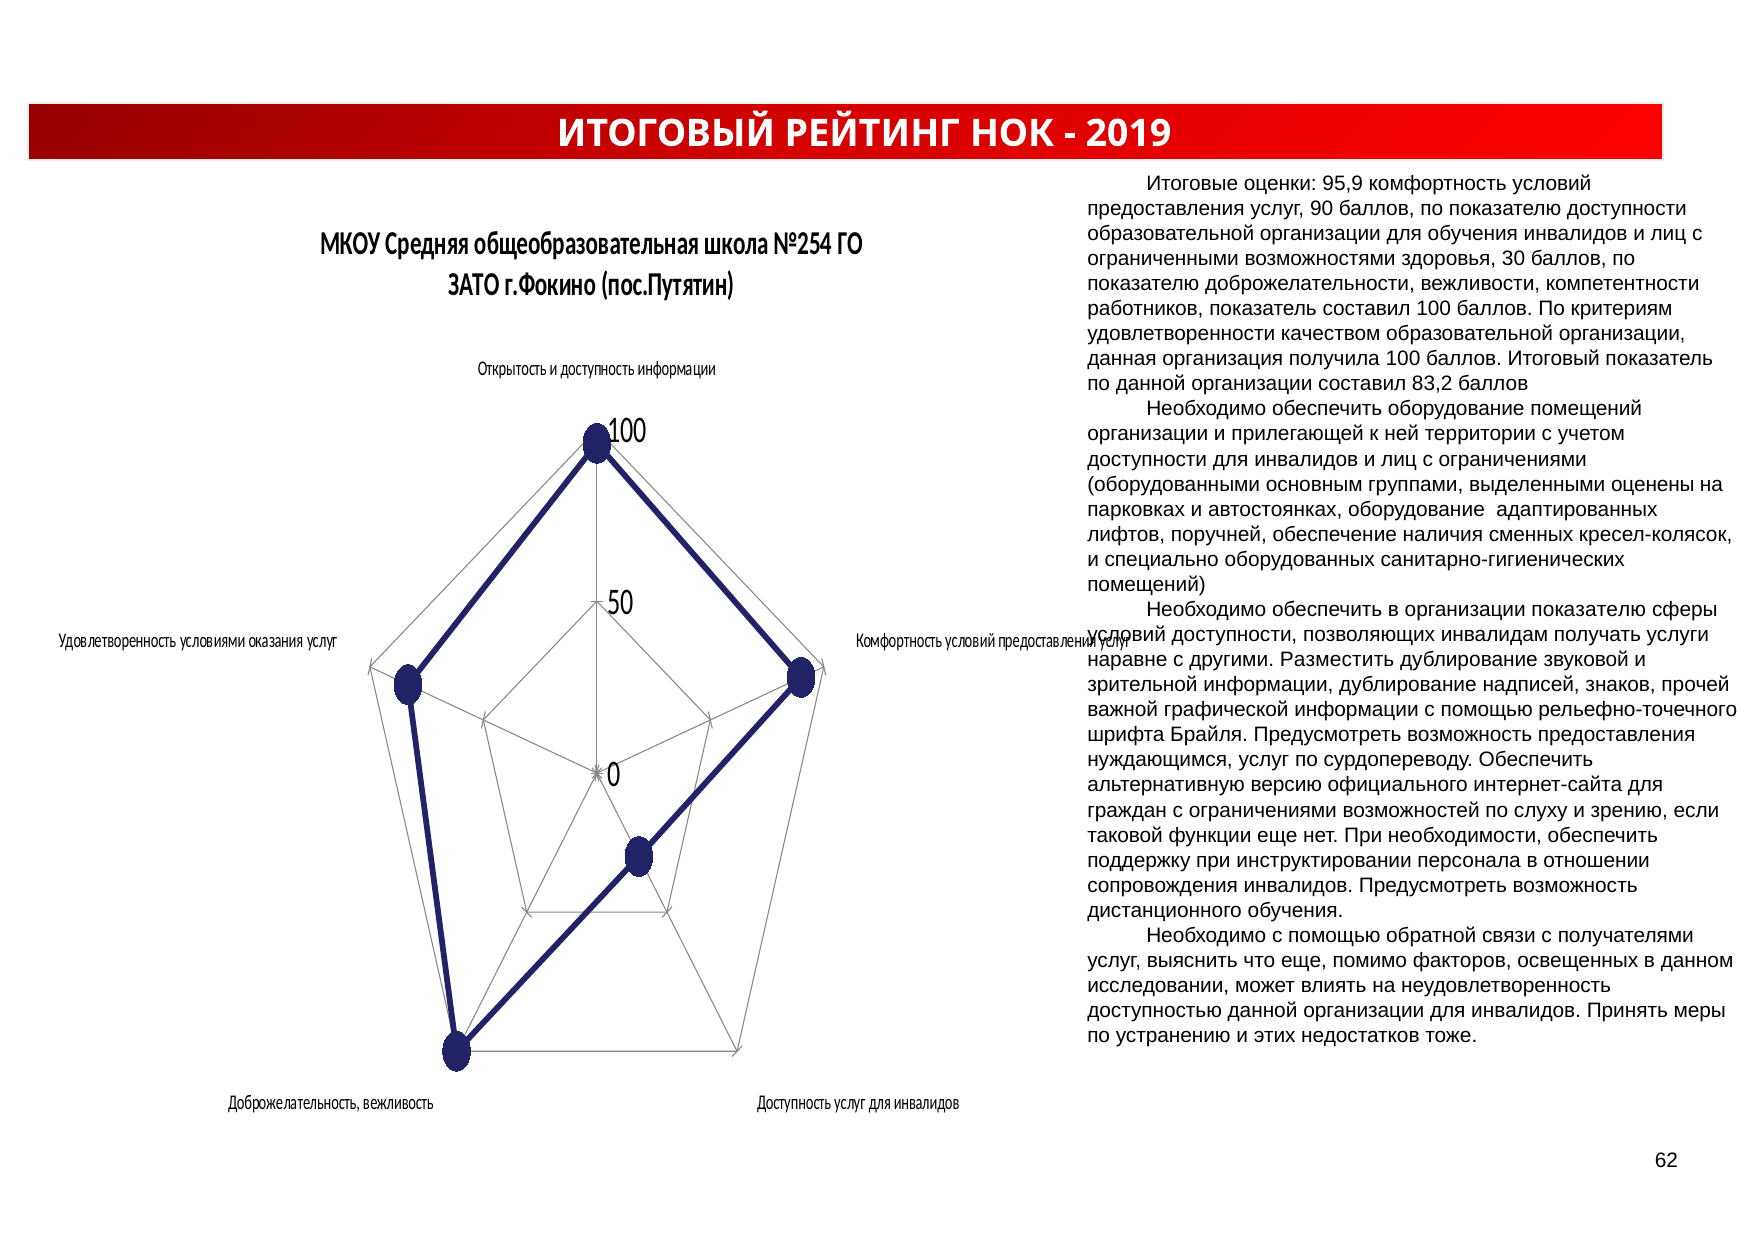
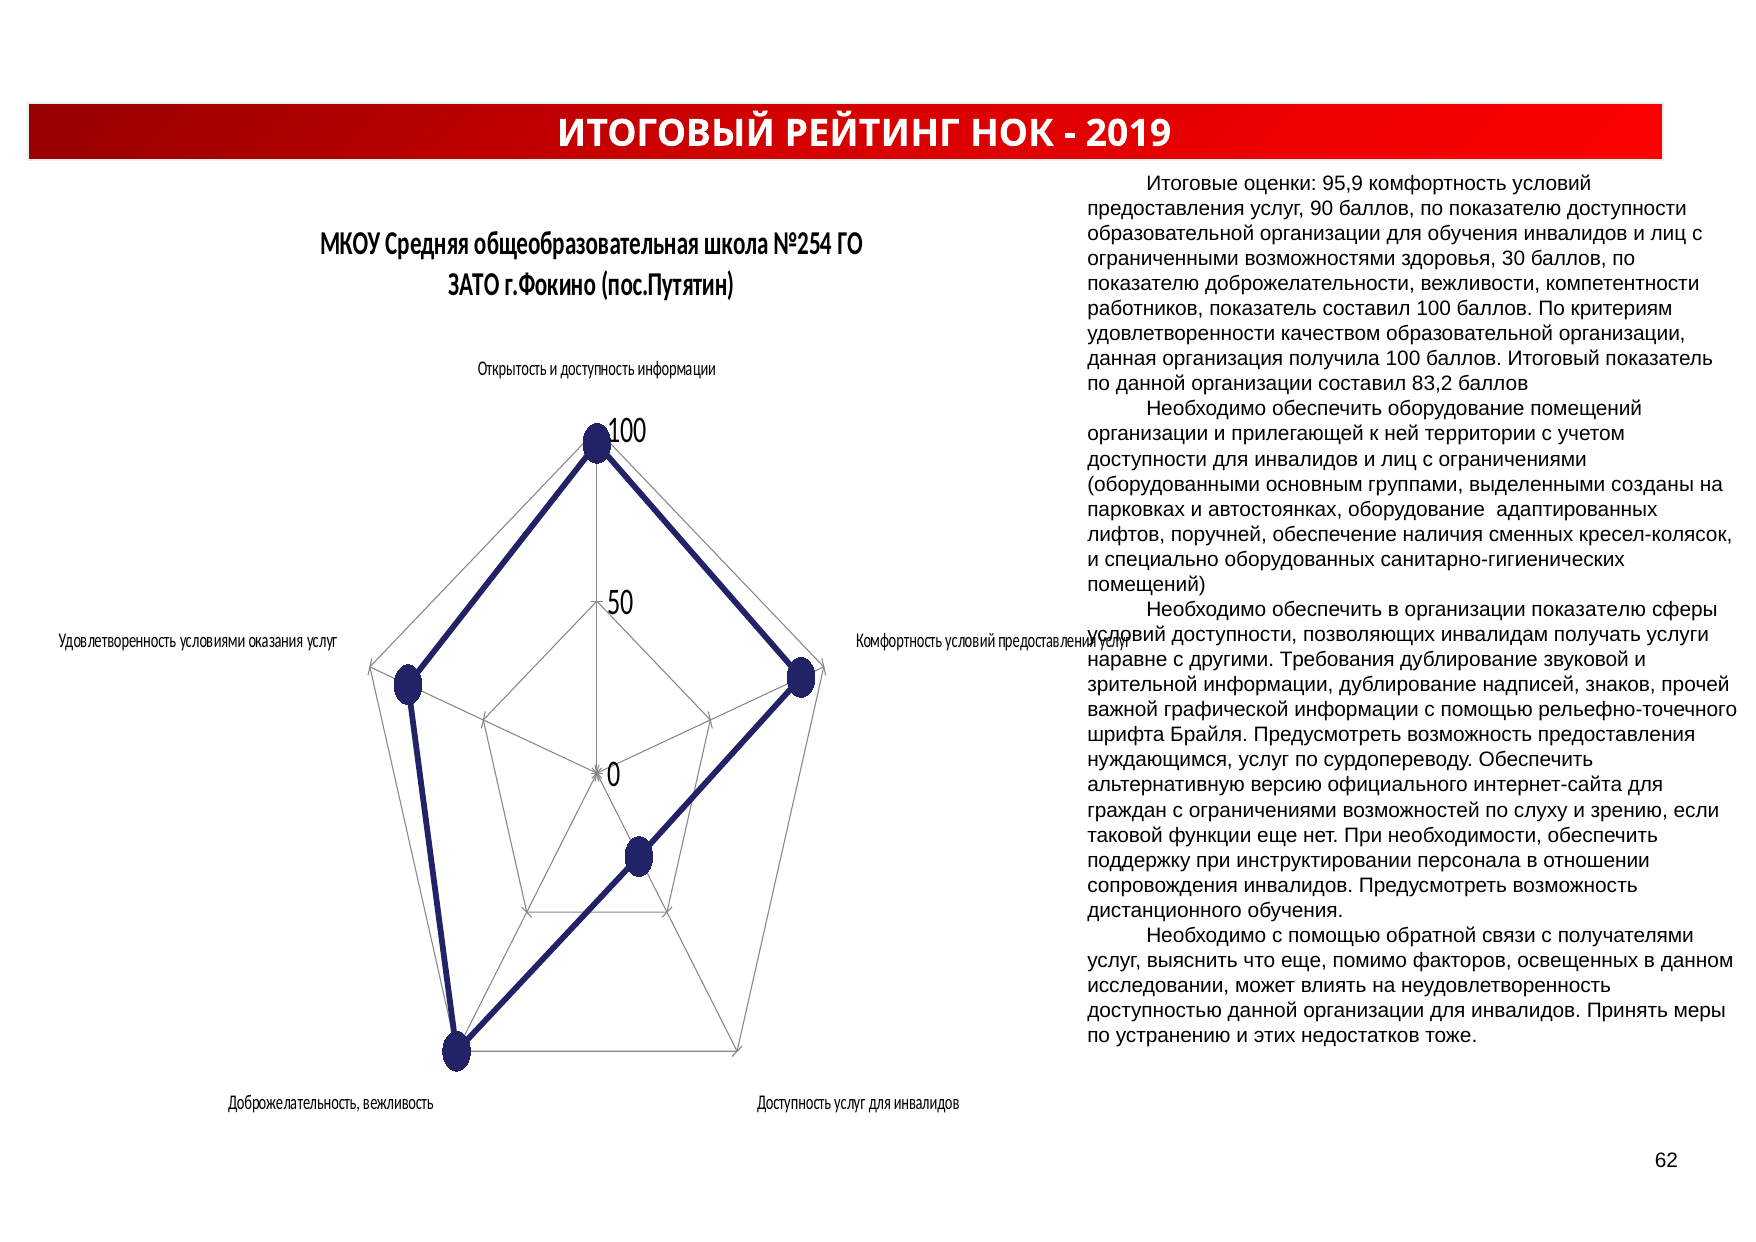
оценены: оценены -> созданы (1653, 484)
Разместить: Разместить -> Требования (1337, 660)
